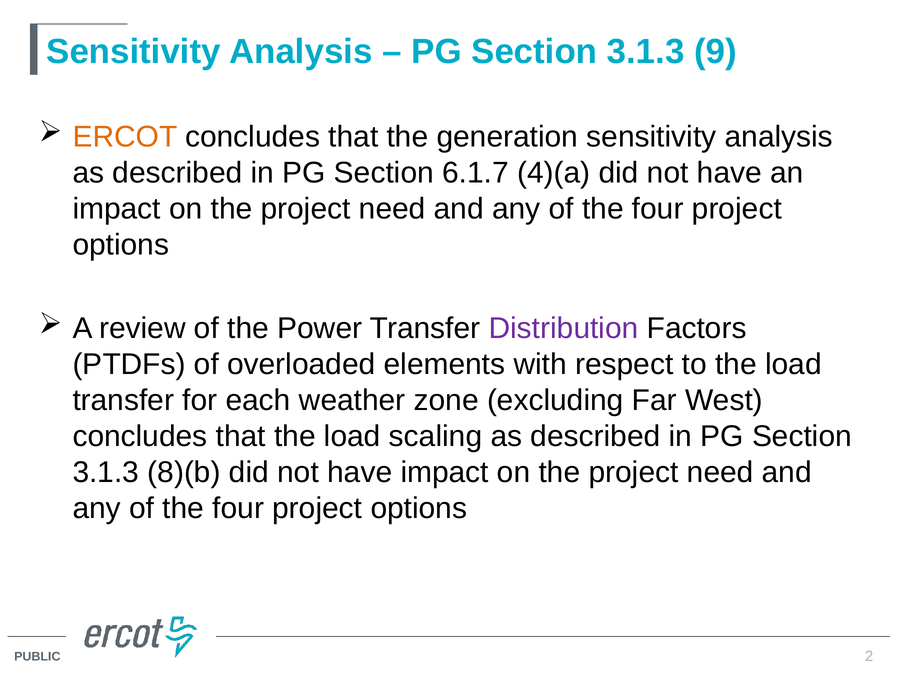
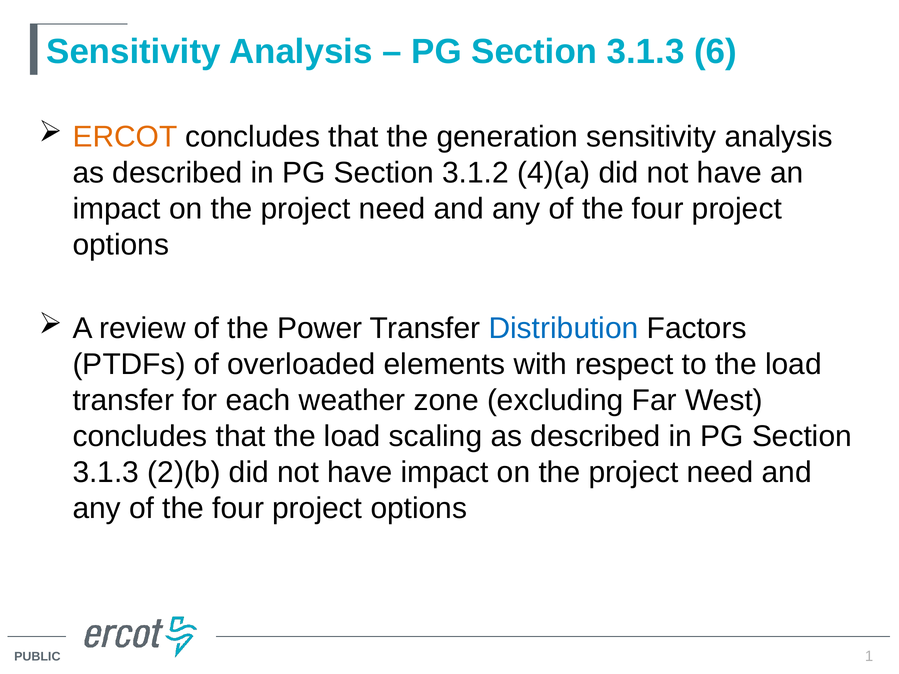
9: 9 -> 6 (715, 52)
6.1.7: 6.1.7 -> 3.1.2 (475, 173)
Distribution colour: purple -> blue (564, 329)
8)(b: 8)(b -> 2)(b (184, 472)
2: 2 -> 1 (869, 657)
